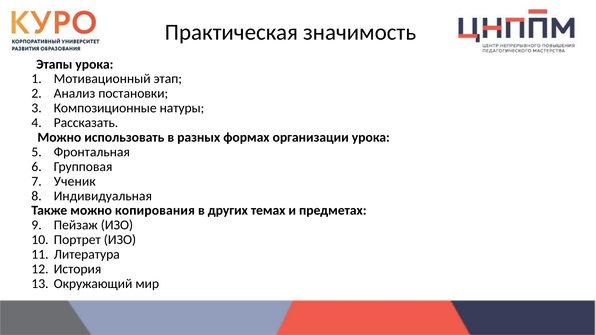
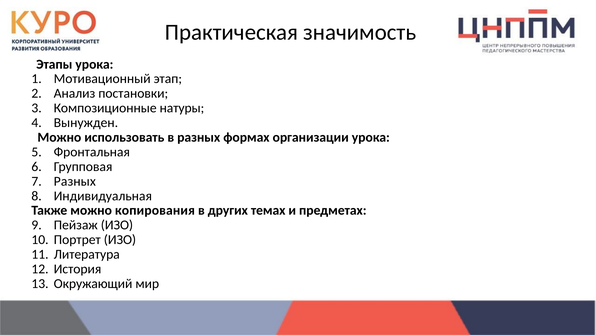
Рассказать: Рассказать -> Вынужден (86, 123)
Ученик: Ученик -> Разных (75, 181)
